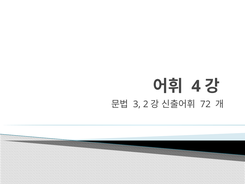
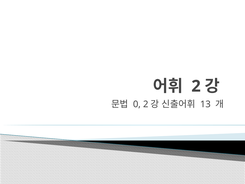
4: 4 -> 2 (196, 86)
3: 3 -> 0 (137, 104)
72: 72 -> 13 (205, 104)
